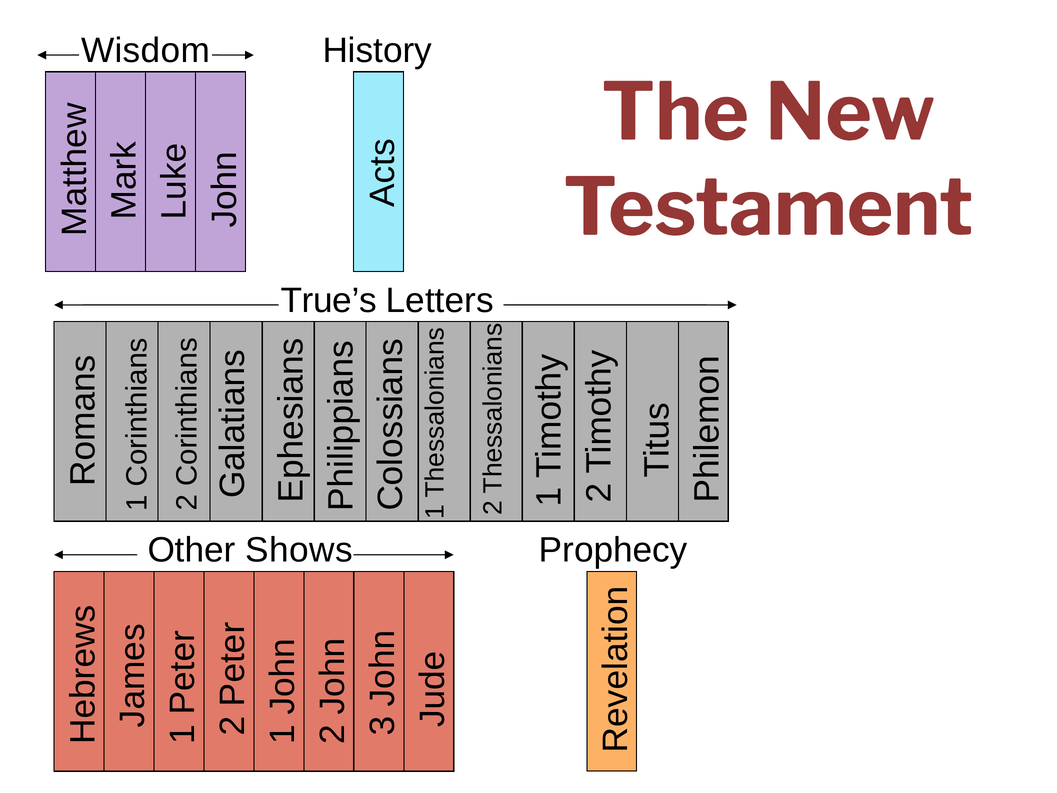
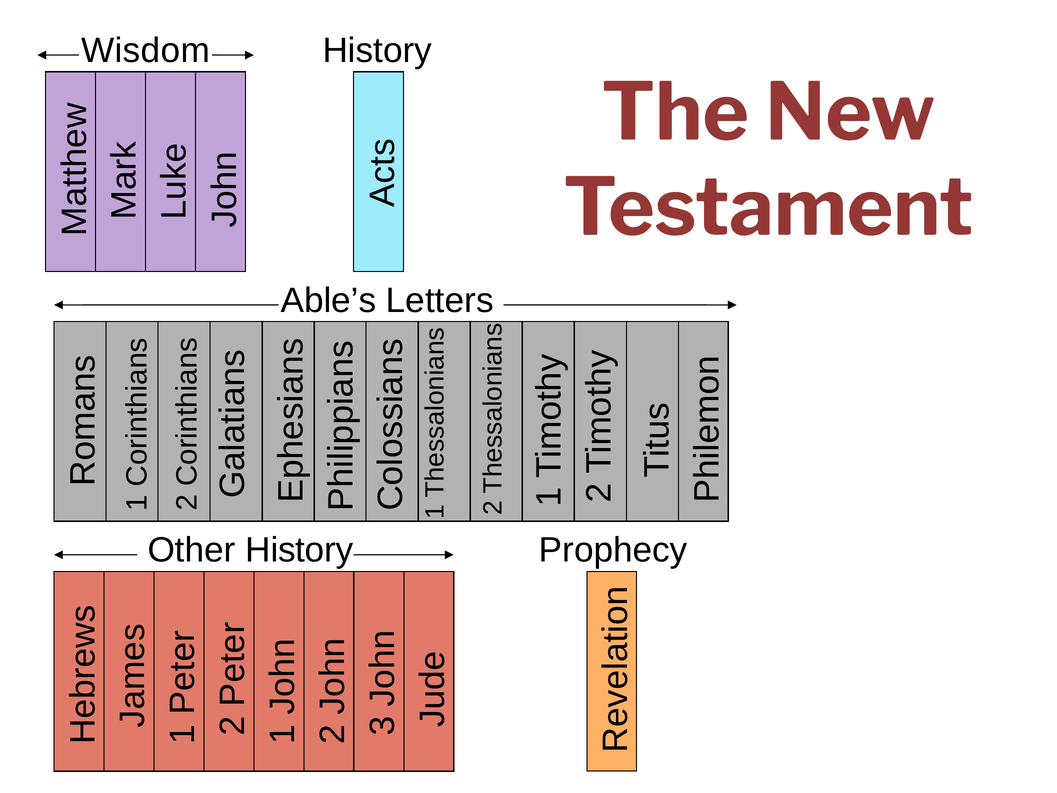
True’s: True’s -> Able’s (329, 300)
Other Shows: Shows -> History (299, 550)
